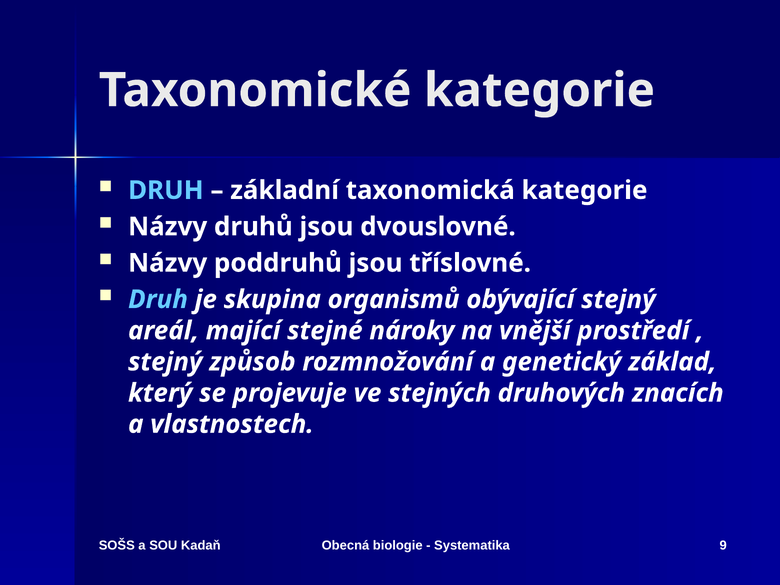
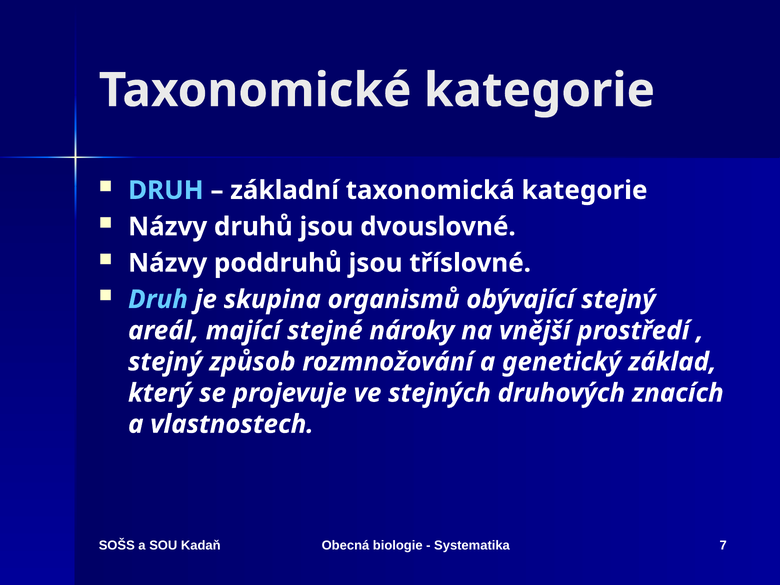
9: 9 -> 7 (723, 546)
